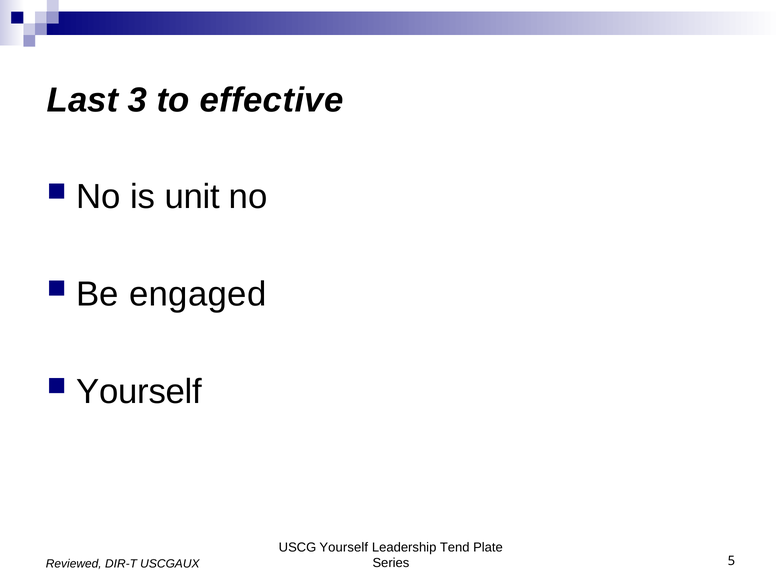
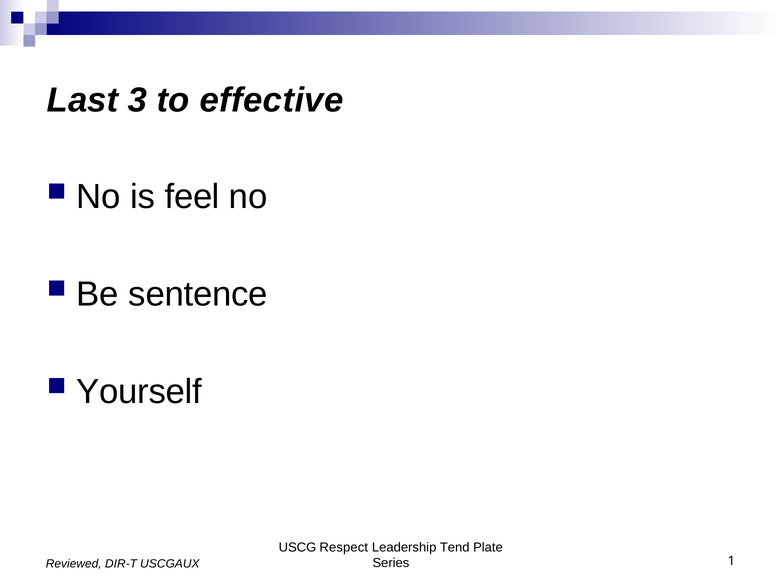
unit: unit -> feel (192, 197)
engaged: engaged -> sentence (198, 294)
USCG Yourself: Yourself -> Respect (344, 547)
5: 5 -> 1 (731, 561)
